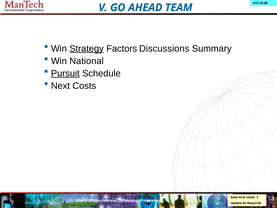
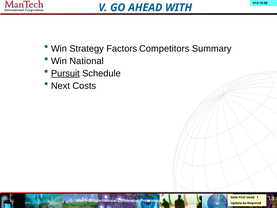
TEAM: TEAM -> WITH (179, 8)
Strategy underline: present -> none (87, 49)
Discussions: Discussions -> Competitors (164, 49)
